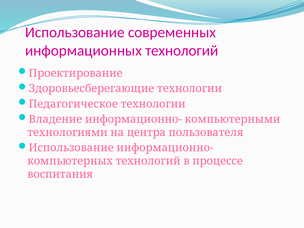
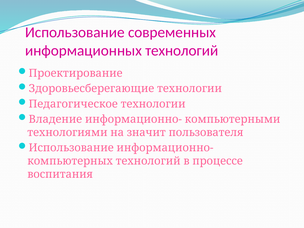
центра: центра -> значит (146, 132)
